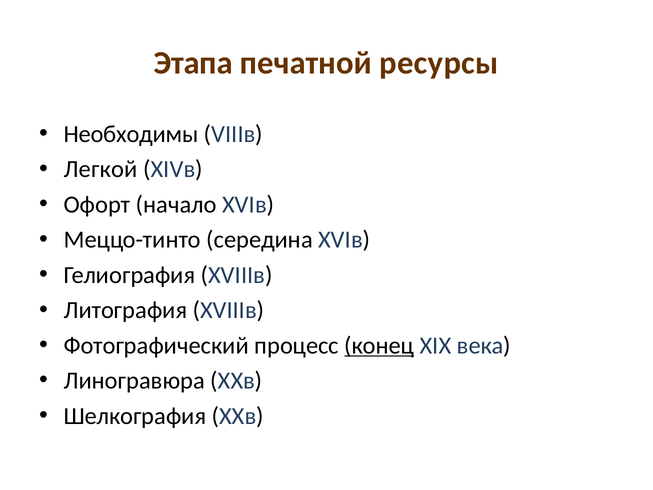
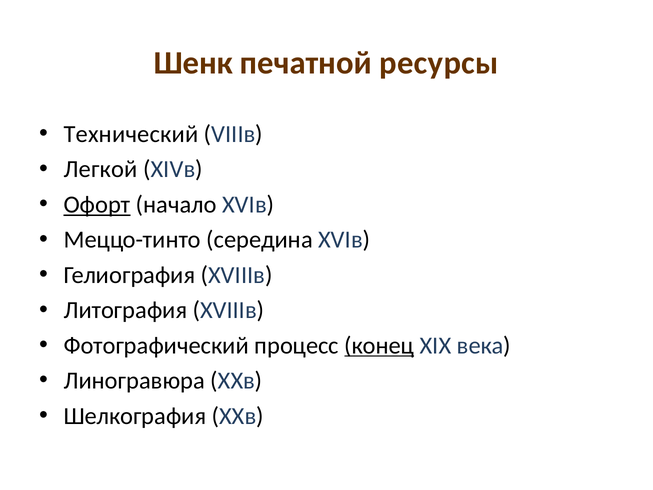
Этапа: Этапа -> Шенк (193, 63)
Необходимы: Необходимы -> Технический (131, 134)
Офорт underline: none -> present (97, 204)
